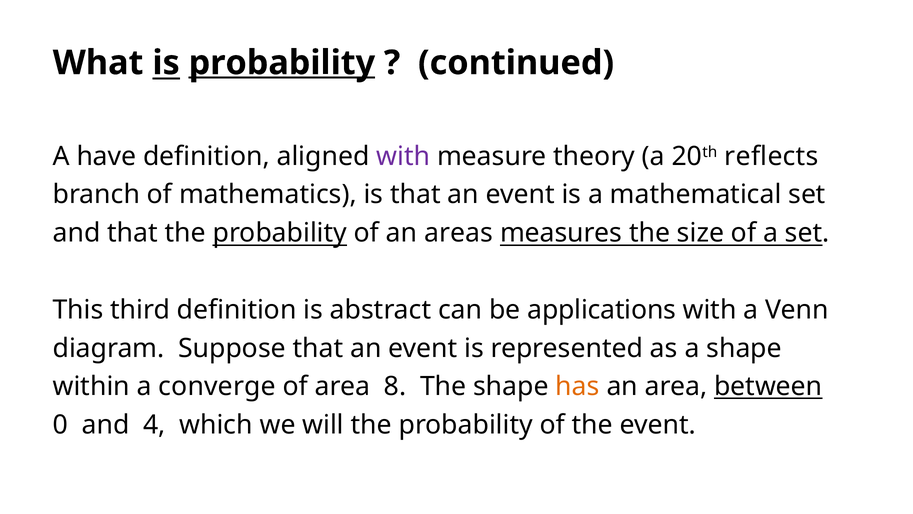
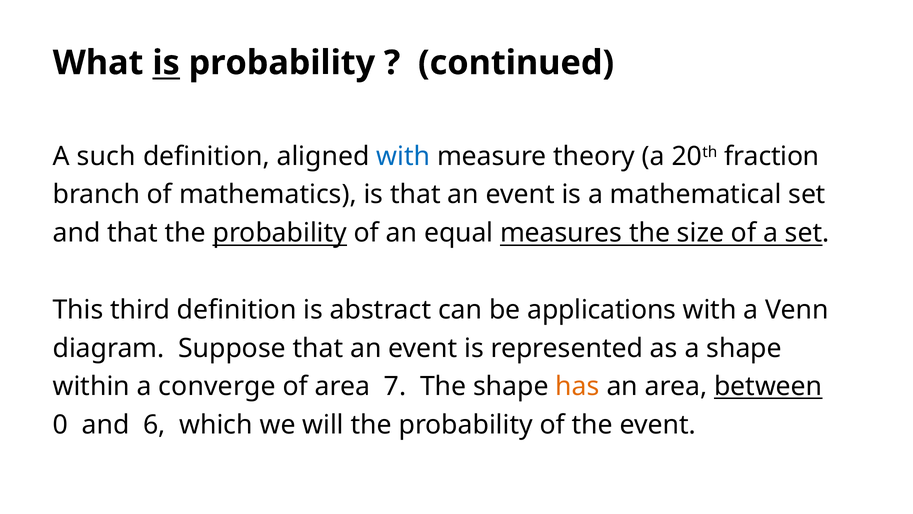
probability underline: present -> none (282, 63)
have: have -> such (106, 156)
with colour: purple -> blue (403, 156)
reflects: reflects -> fraction (772, 156)
areas: areas -> equal (459, 233)
8: 8 -> 7 (395, 386)
4: 4 -> 6 (154, 425)
